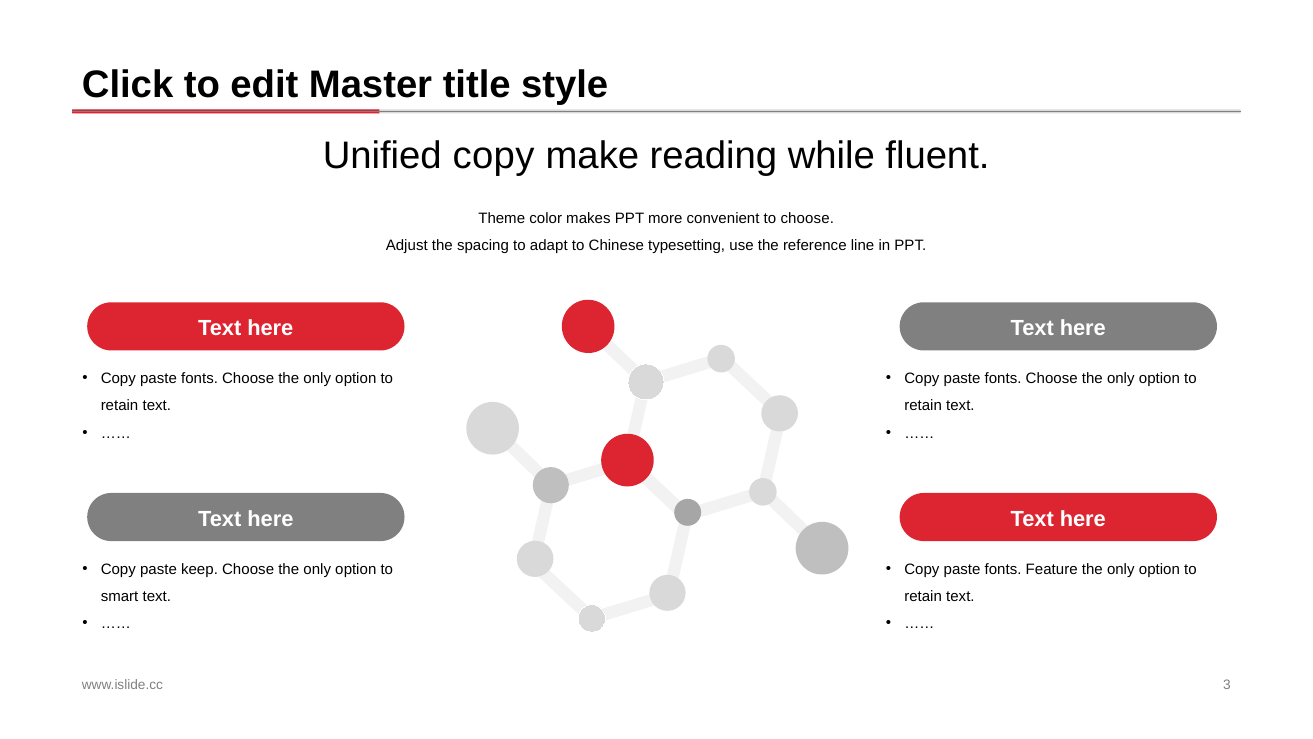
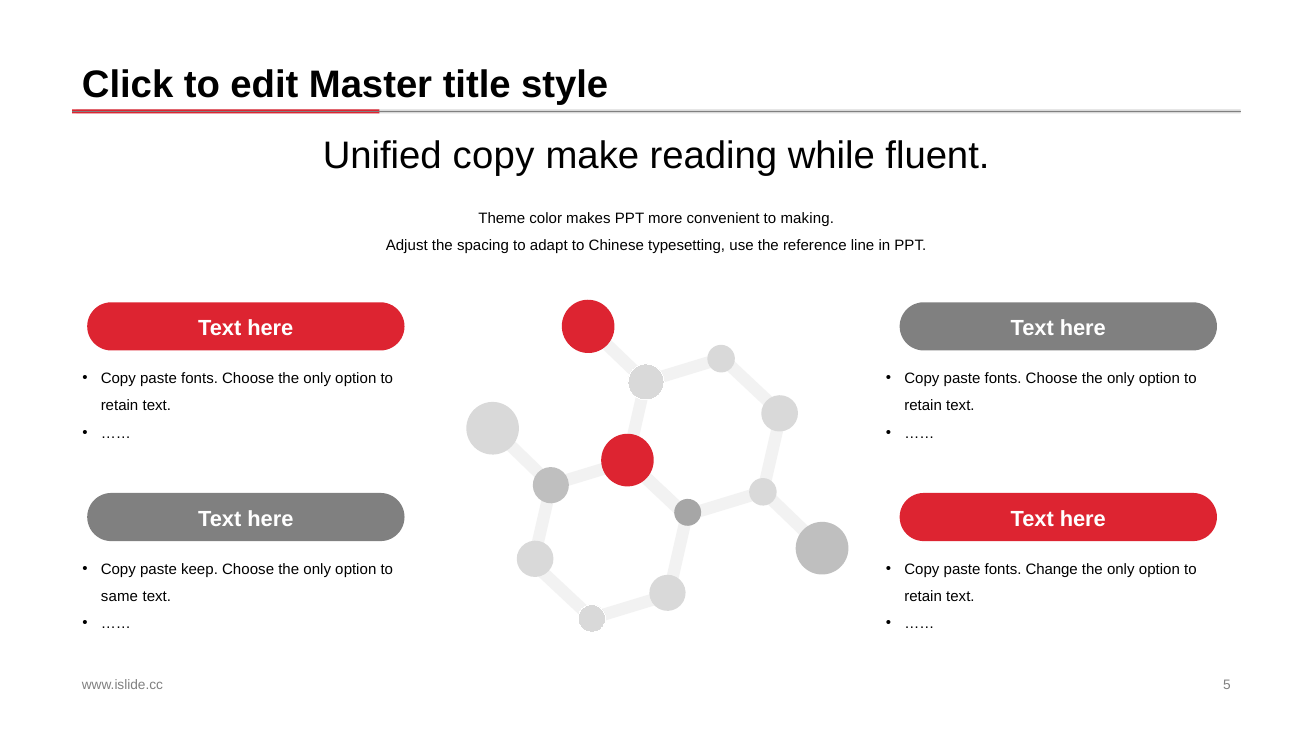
to choose: choose -> making (807, 219)
Feature: Feature -> Change (1052, 569)
smart: smart -> same (119, 596)
3: 3 -> 5 (1227, 684)
